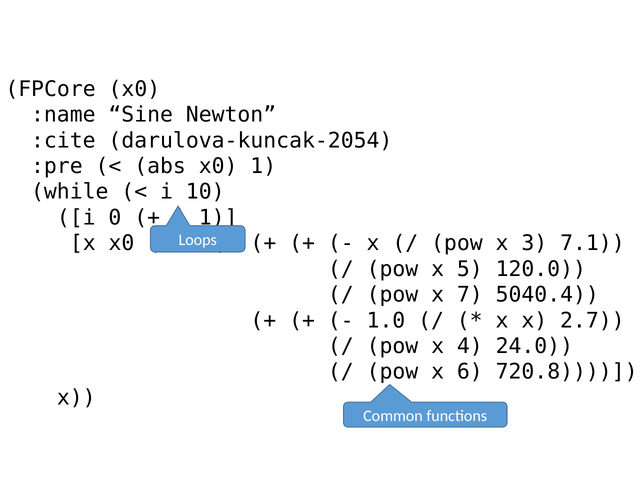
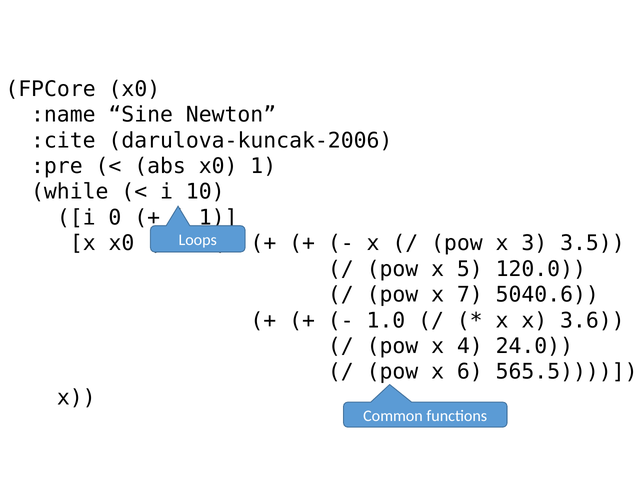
darulova-kuncak-2054: darulova-kuncak-2054 -> darulova-kuncak-2006 (250, 141)
7.1: 7.1 -> 3.5 (592, 243)
5040.4: 5040.4 -> 5040.6 (547, 295)
2.7: 2.7 -> 3.6 (592, 321)
720.8: 720.8 -> 565.5 (567, 372)
